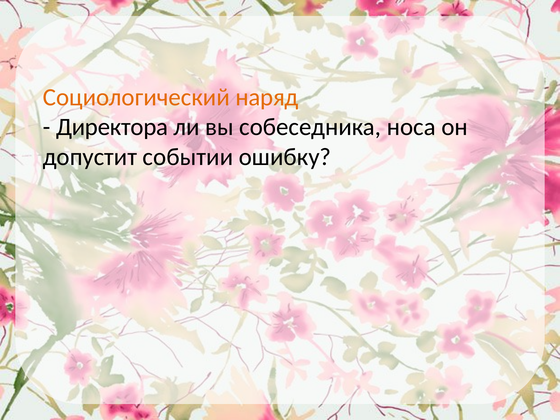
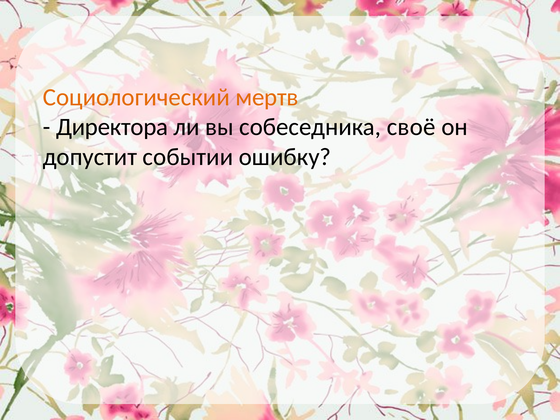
наряд: наряд -> мертв (267, 97)
носа: носа -> своё (411, 127)
